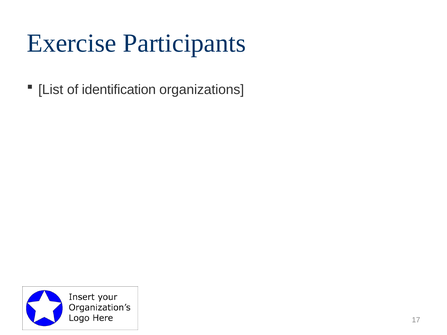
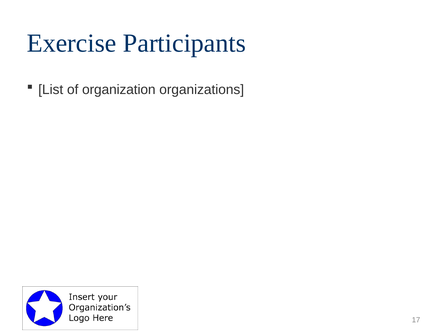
identification: identification -> organization (119, 90)
